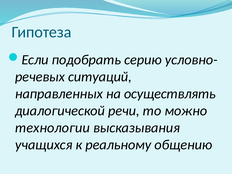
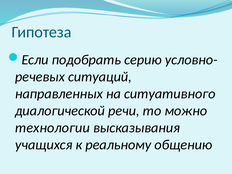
осуществлять: осуществлять -> ситуативного (170, 94)
